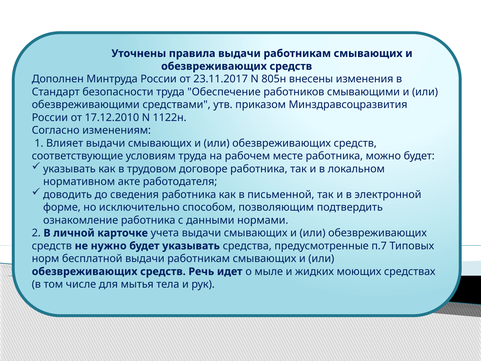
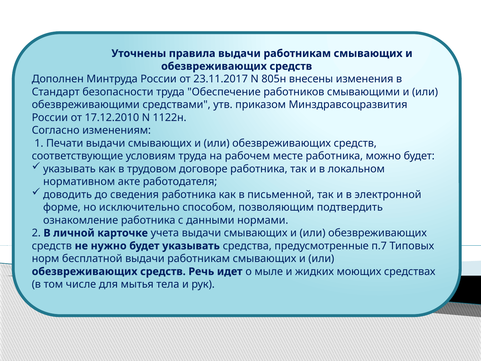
Влияет: Влияет -> Печати (65, 143)
